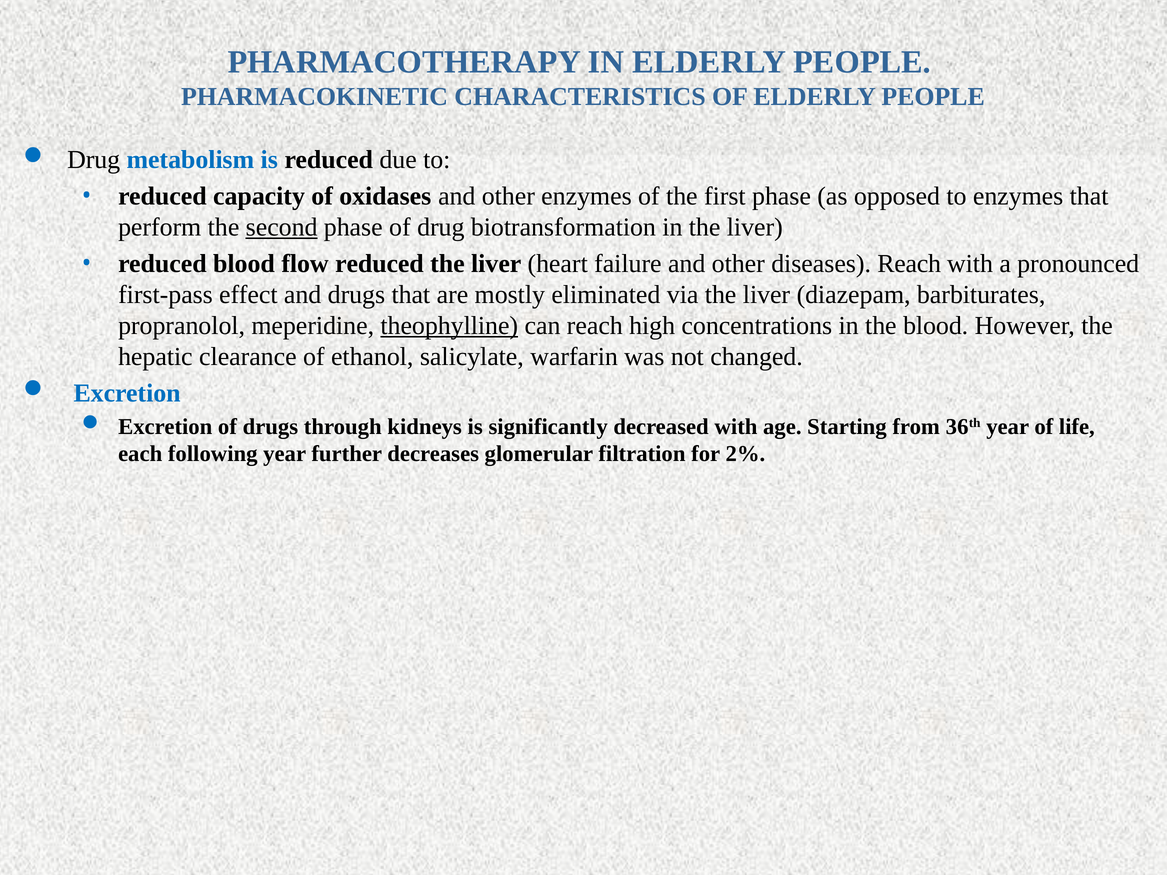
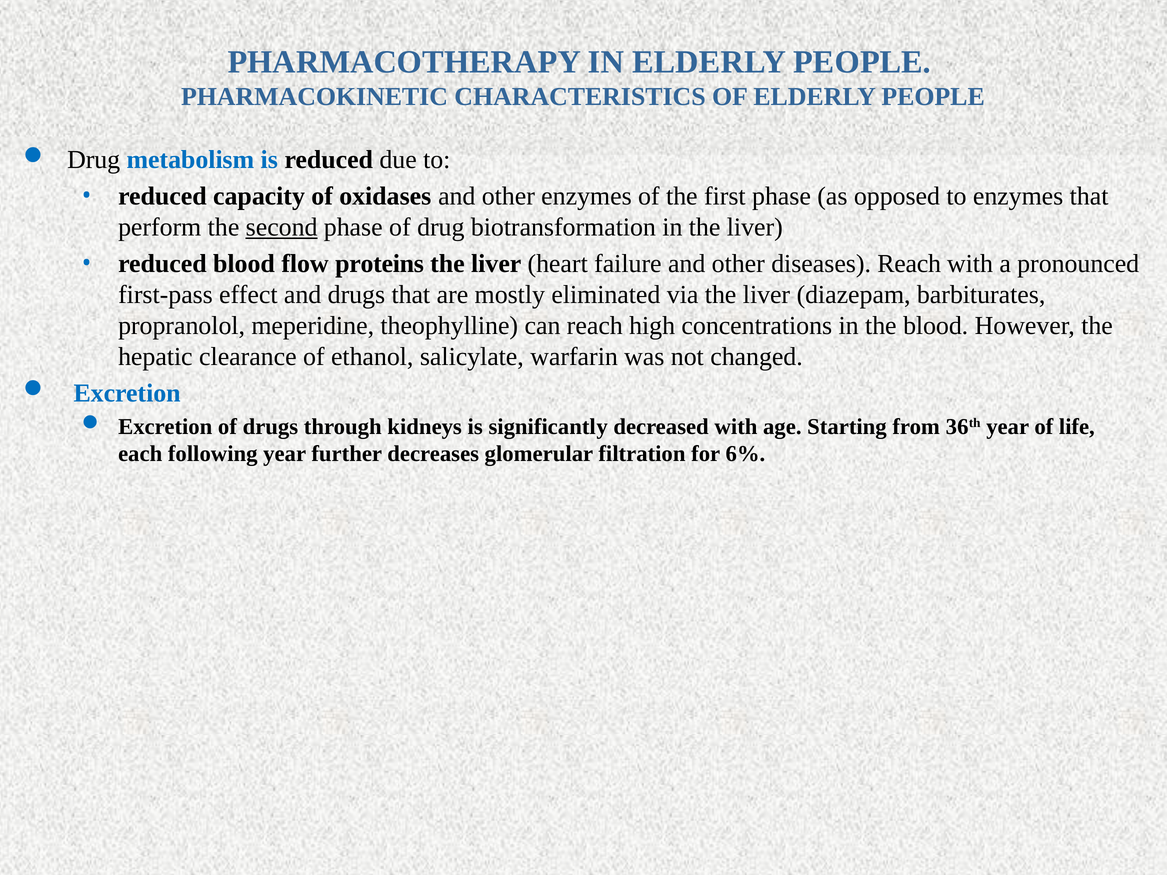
flow reduced: reduced -> proteins (380, 264)
theophylline underline: present -> none (449, 326)
2%: 2% -> 6% (745, 454)
